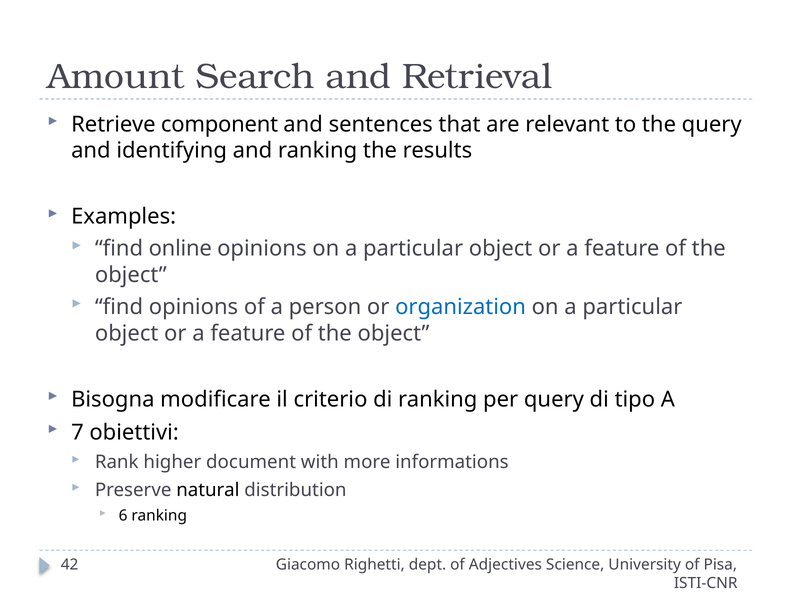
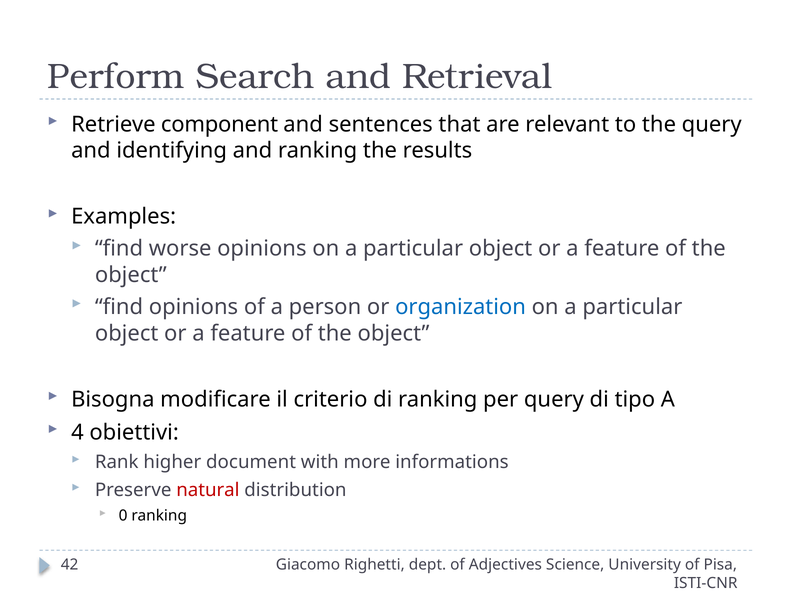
Amount: Amount -> Perform (116, 76)
online: online -> worse (180, 249)
7: 7 -> 4 (77, 432)
natural colour: black -> red (208, 490)
6: 6 -> 0 (123, 516)
